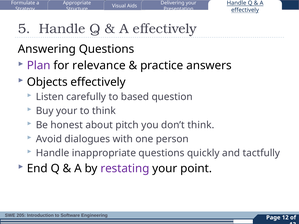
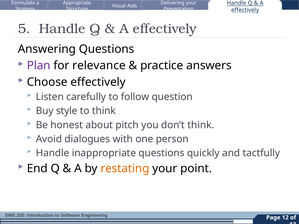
Objects: Objects -> Choose (47, 82)
based: based -> follow (135, 97)
Buy your: your -> style (67, 111)
restating colour: purple -> orange (125, 169)
